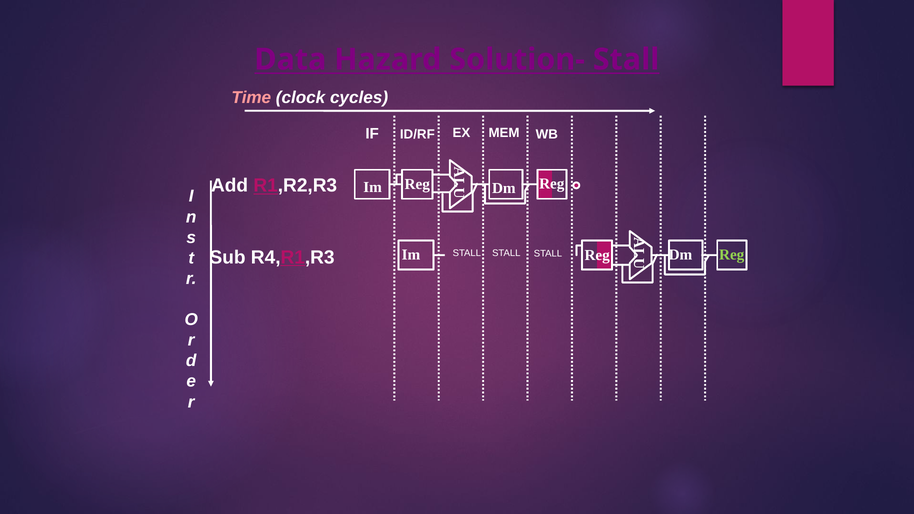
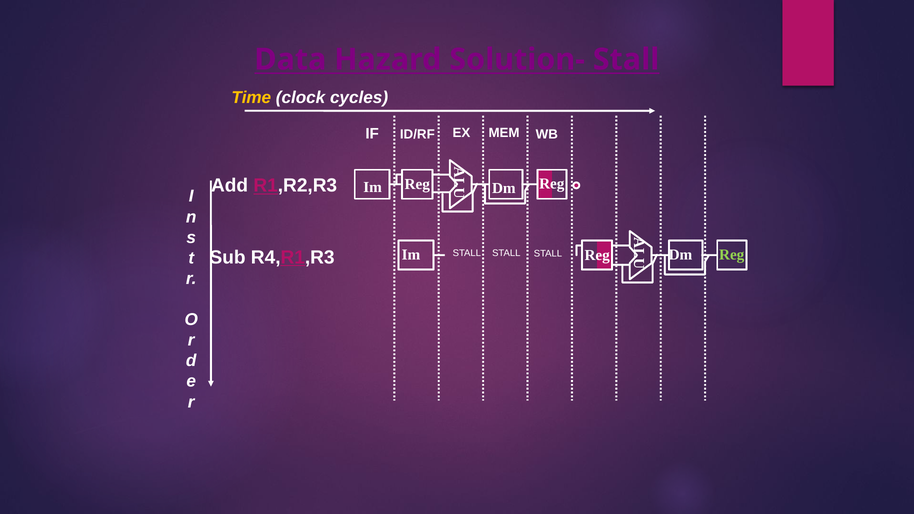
Time colour: pink -> yellow (251, 98)
